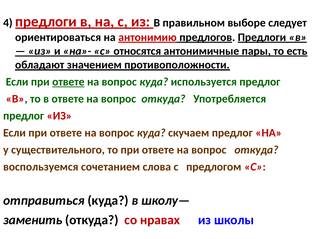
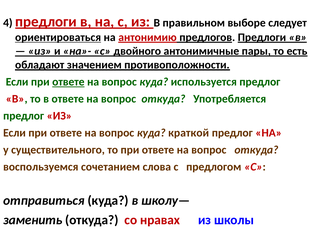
ориентироваться underline: none -> present (58, 37)
относятся: относятся -> двойного (137, 51)
скучаем: скучаем -> краткой (189, 133)
